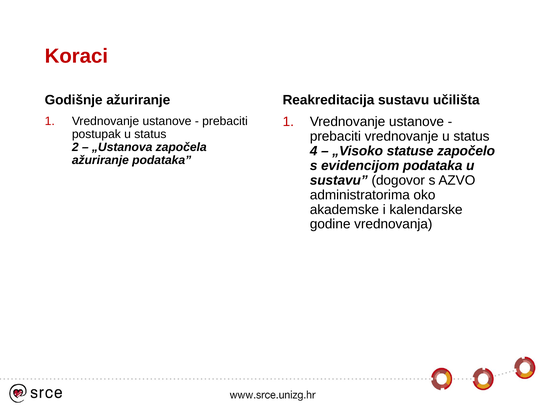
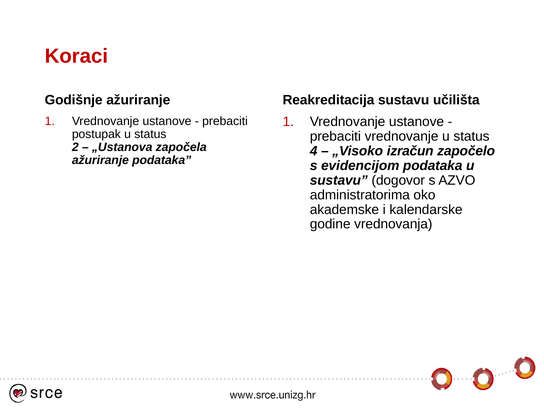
statuse: statuse -> izračun (410, 151)
